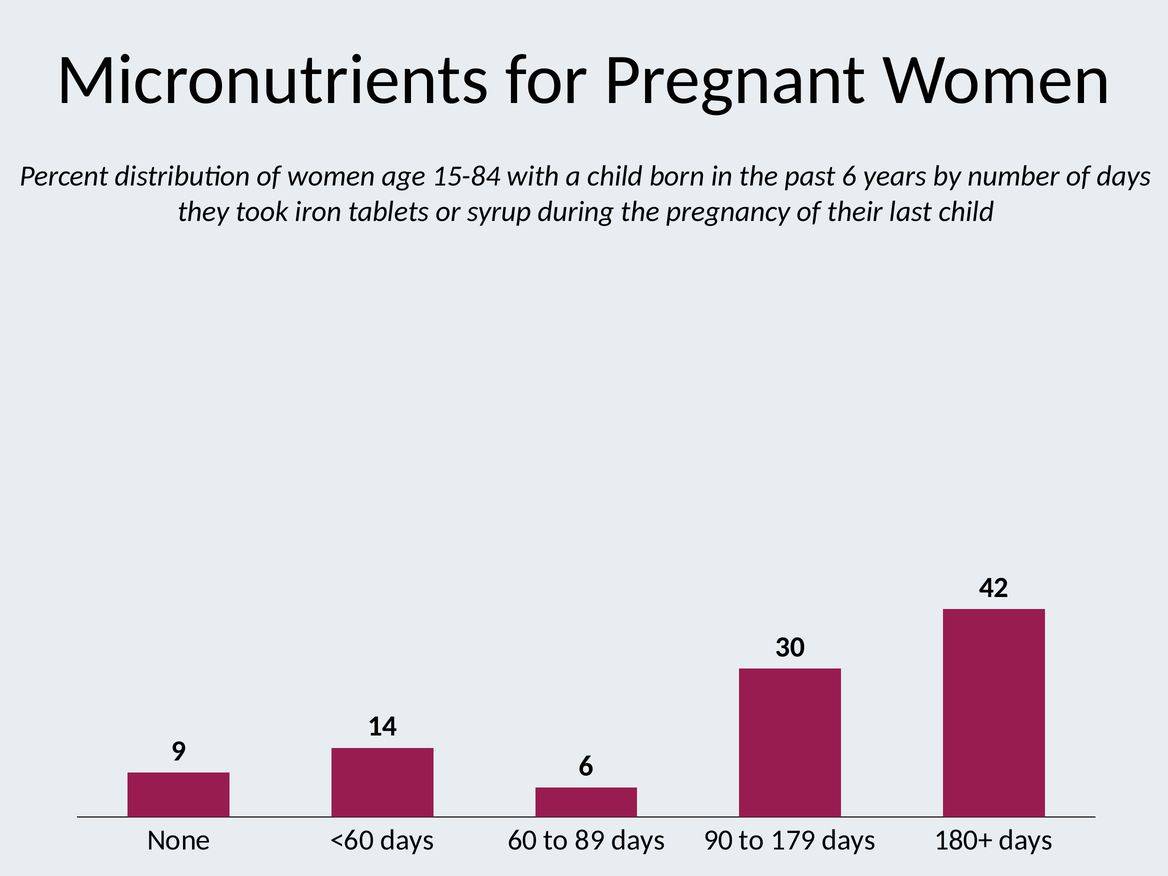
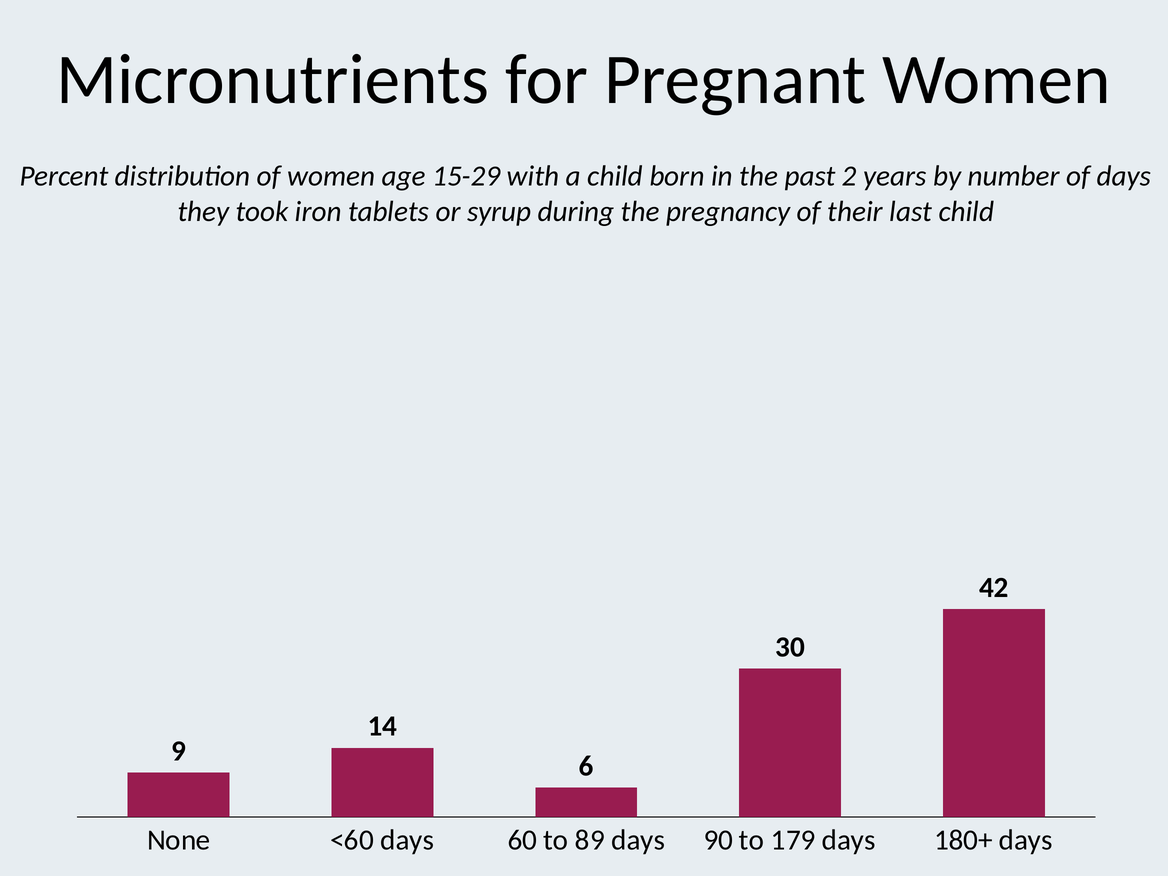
15-84: 15-84 -> 15-29 (466, 176)
past 6: 6 -> 2 (849, 176)
